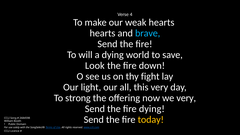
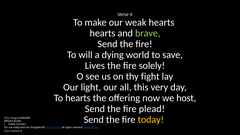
brave colour: light blue -> light green (148, 33)
Look: Look -> Lives (95, 66)
fire down: down -> solely (152, 66)
To strong: strong -> hearts (78, 98)
we very: very -> host (186, 98)
fire dying: dying -> plead (152, 109)
